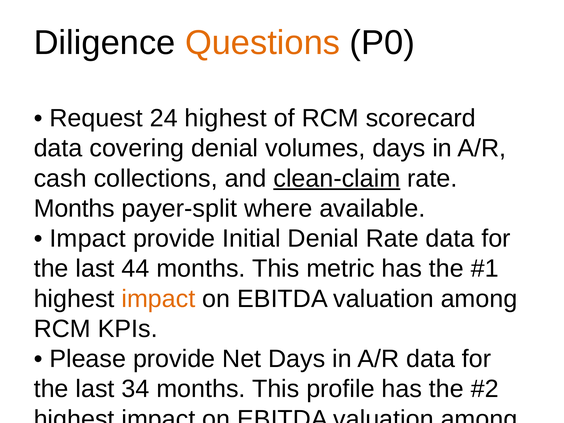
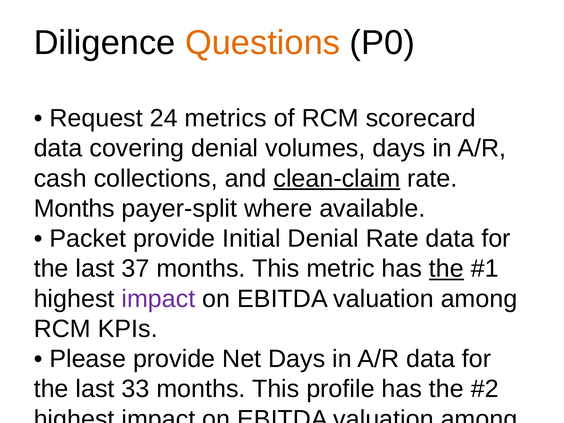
24 highest: highest -> metrics (226, 118)
Impact: Impact -> Packet (88, 239)
44: 44 -> 37 (135, 269)
the underline: none -> present (446, 269)
impact colour: orange -> purple (158, 299)
34: 34 -> 33 (135, 389)
